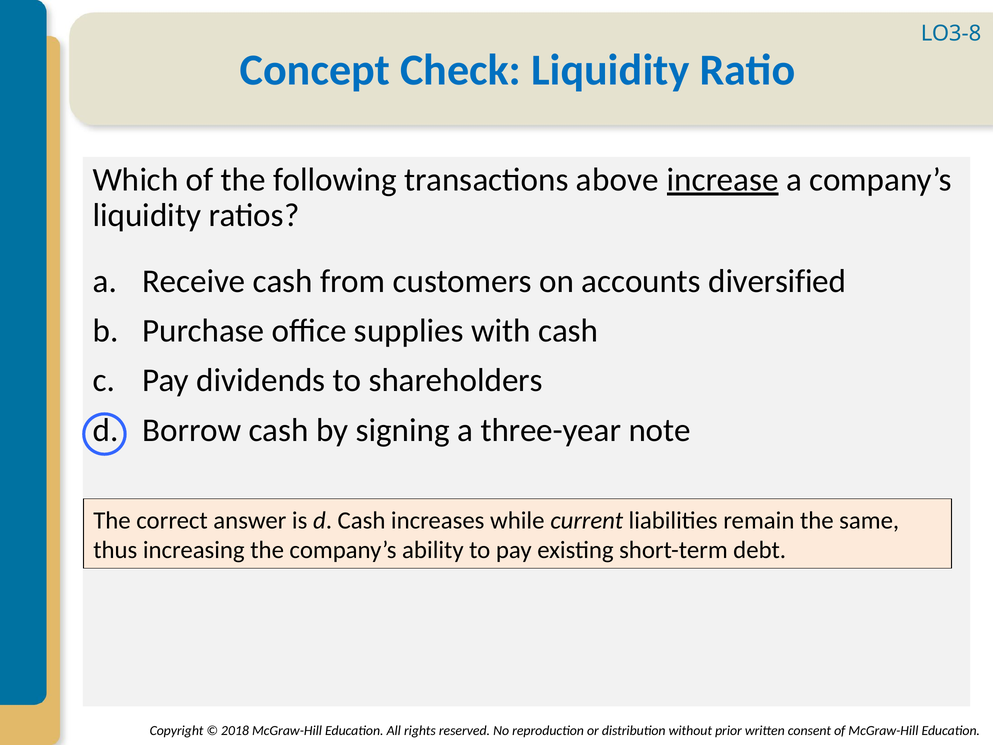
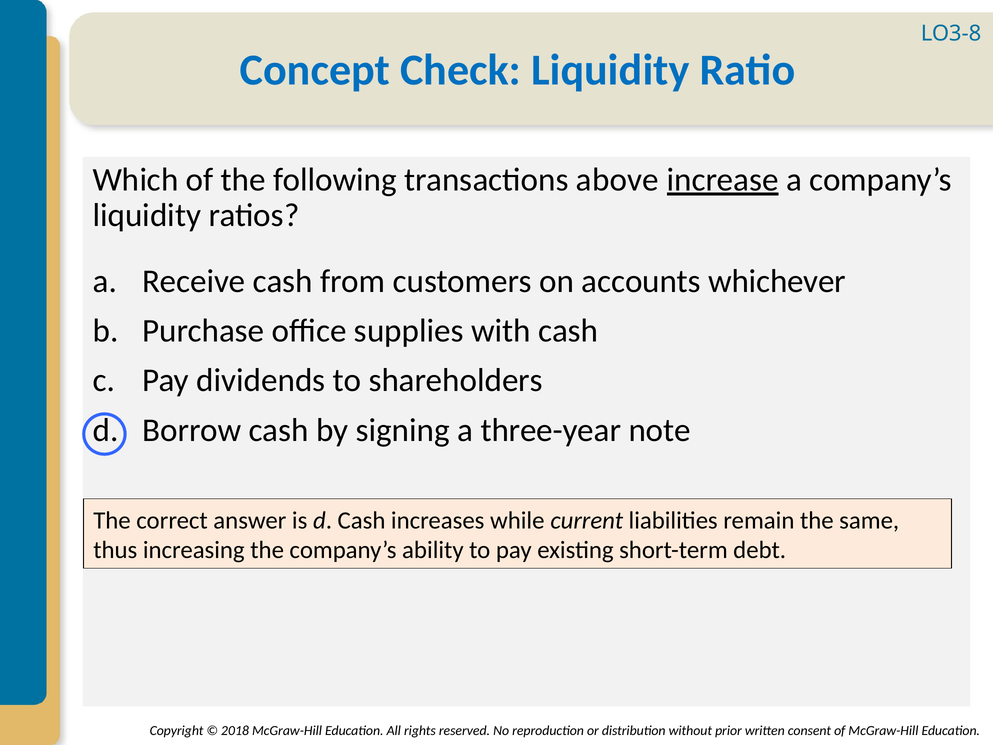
diversified: diversified -> whichever (777, 281)
